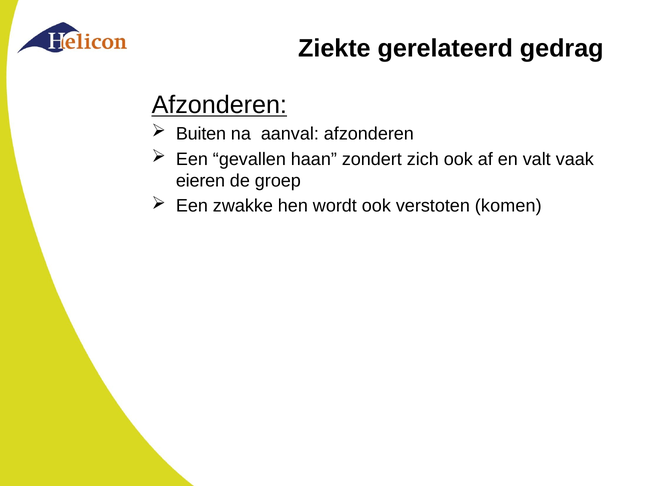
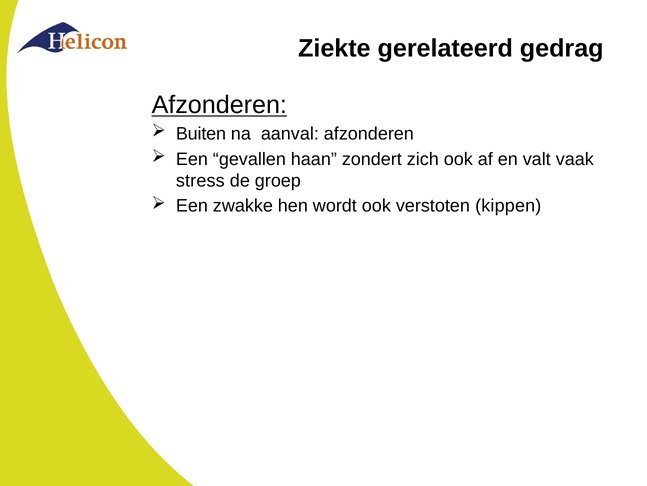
eieren: eieren -> stress (200, 180)
komen: komen -> kippen (508, 206)
